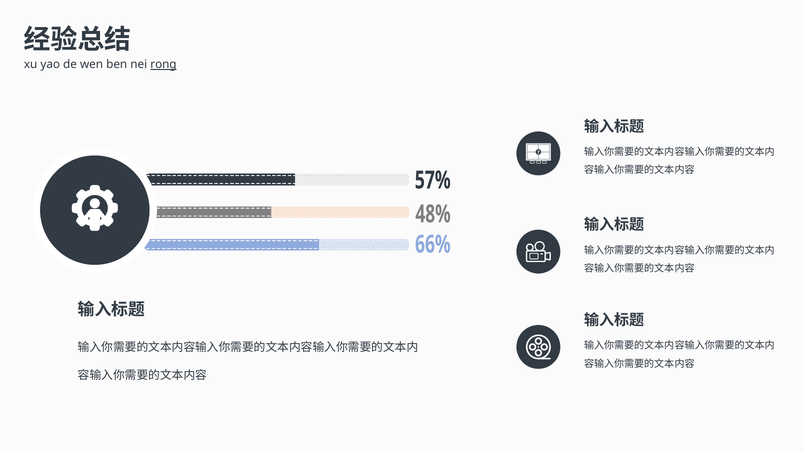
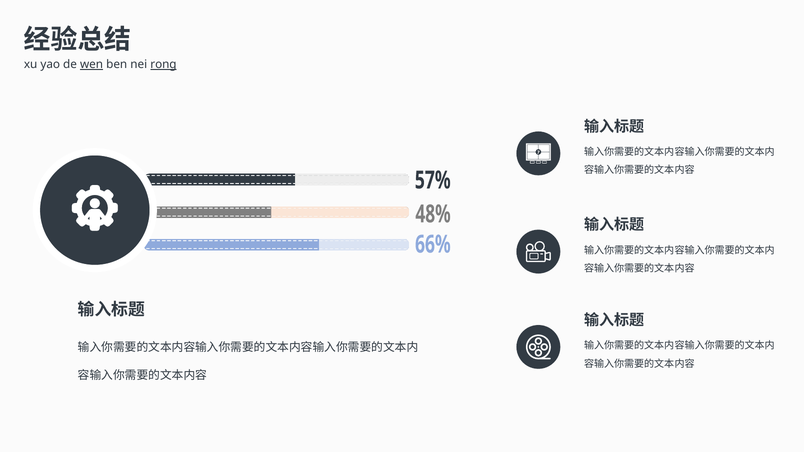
wen underline: none -> present (92, 64)
